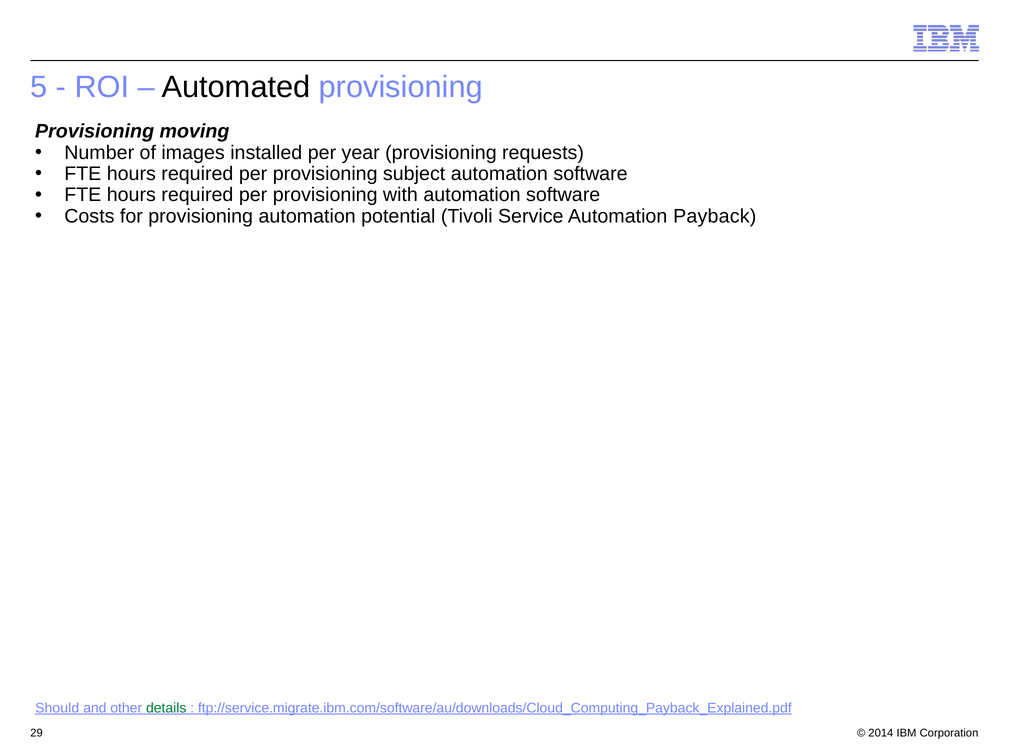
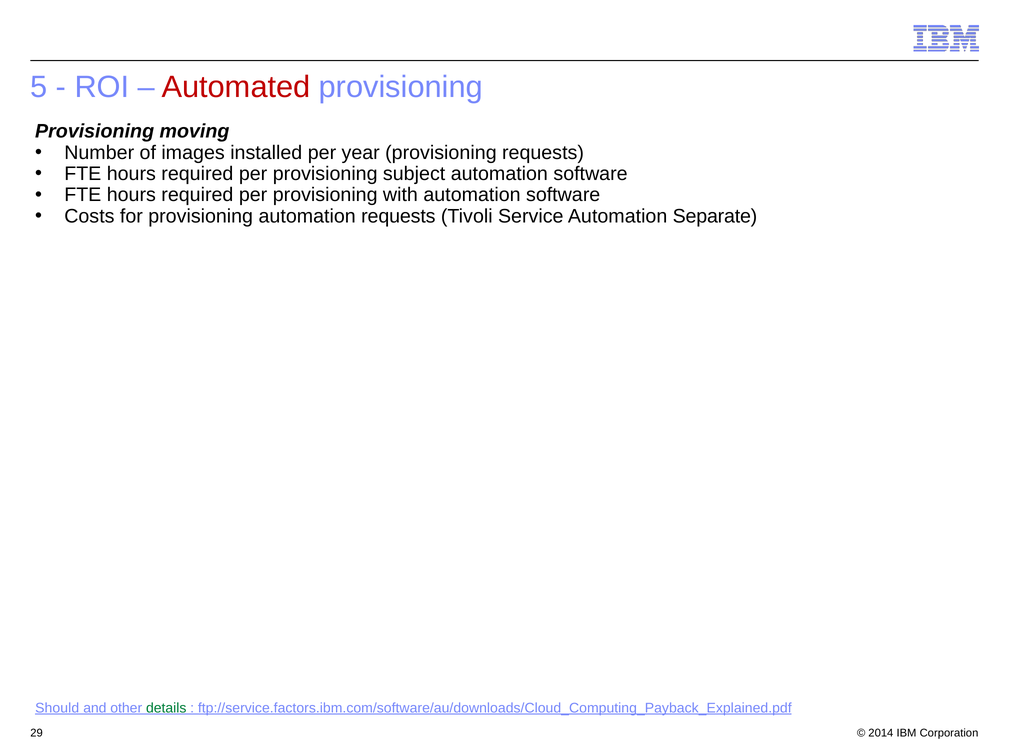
Automated colour: black -> red (236, 87)
automation potential: potential -> requests (398, 216)
Payback: Payback -> Separate (715, 216)
ftp://service.migrate.ibm.com/software/au/downloads/Cloud_Computing_Payback_Explained.pdf: ftp://service.migrate.ibm.com/software/au/downloads/Cloud_Computing_Payback_Explained.pdf -> ftp://service.factors.ibm.com/software/au/downloads/Cloud_Computing_Payback_Explained.pdf (495, 709)
